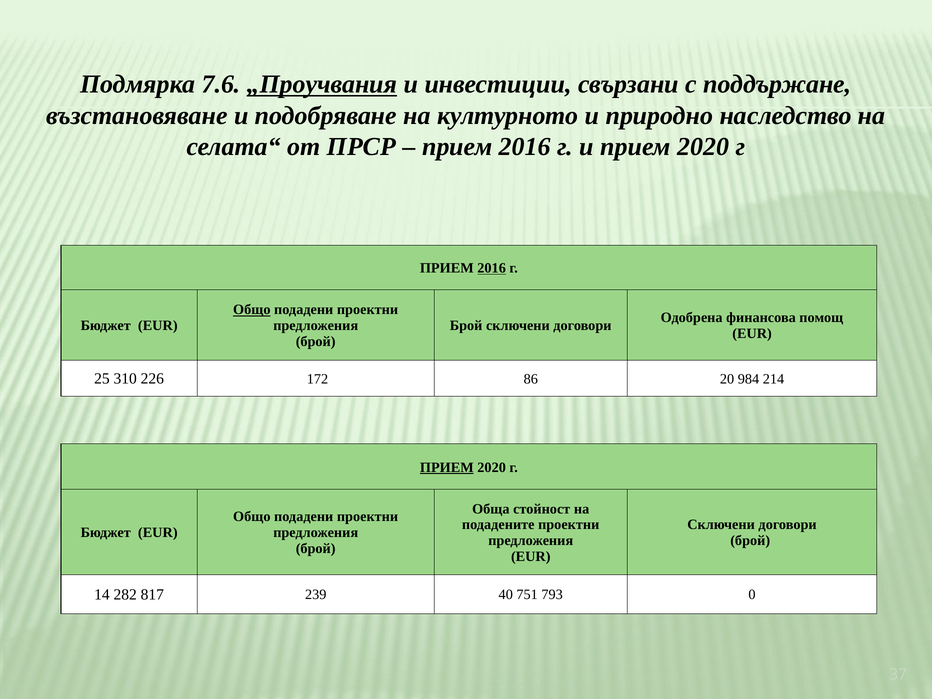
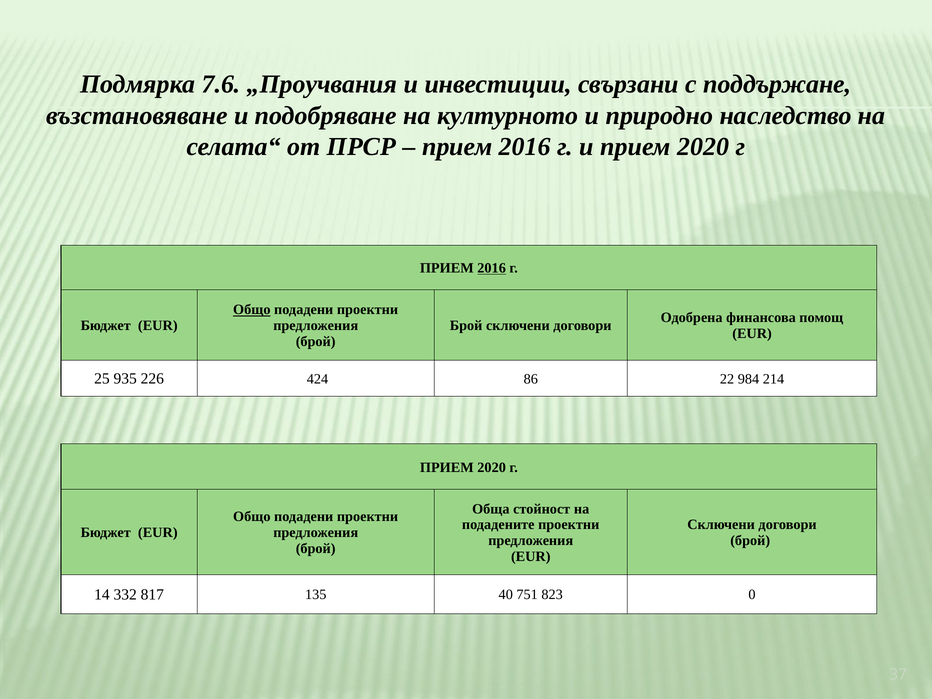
„Проучвания underline: present -> none (322, 84)
310: 310 -> 935 (125, 379)
172: 172 -> 424 (318, 379)
20: 20 -> 22 (727, 379)
ПРИЕМ underline: present -> none (447, 467)
282: 282 -> 332 (125, 595)
239: 239 -> 135 (316, 595)
793: 793 -> 823 (552, 595)
